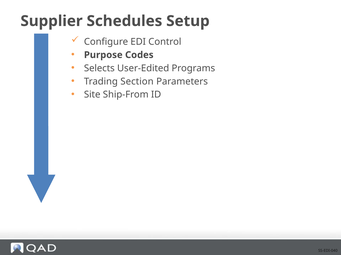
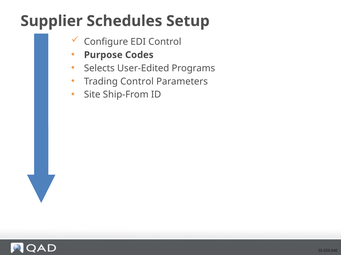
Trading Section: Section -> Control (137, 82)
